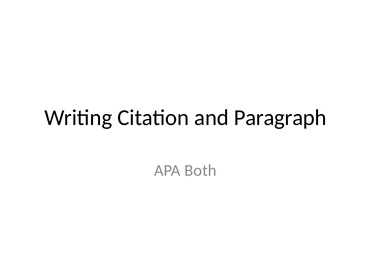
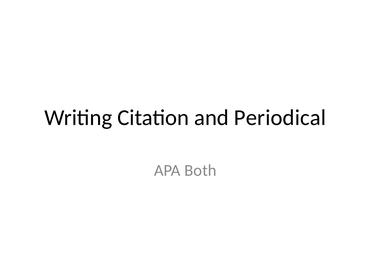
Paragraph: Paragraph -> Periodical (280, 118)
